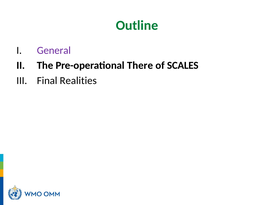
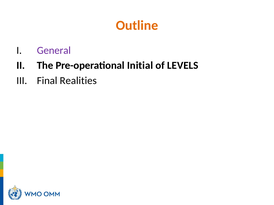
Outline colour: green -> orange (137, 26)
There: There -> Initial (140, 66)
SCALES: SCALES -> LEVELS (183, 66)
